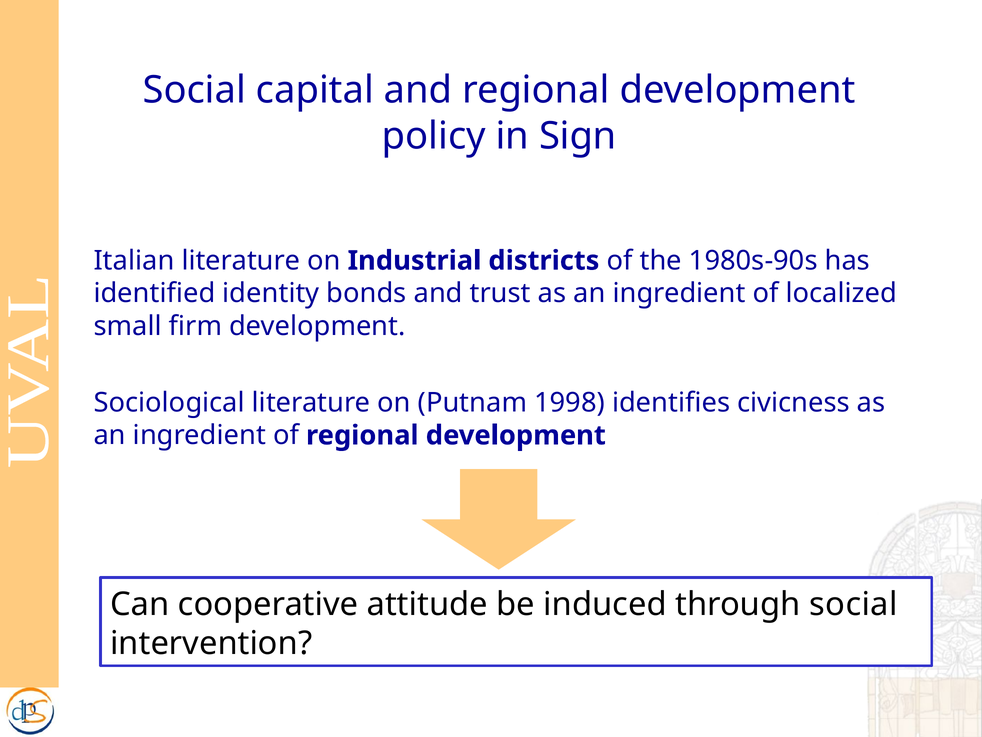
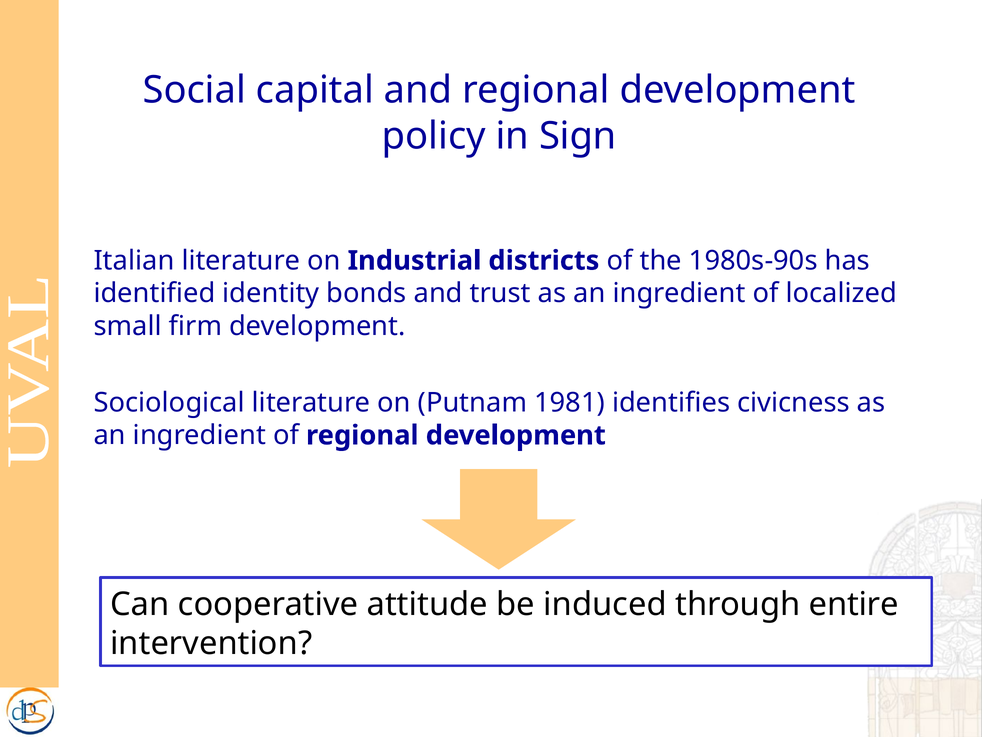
1998: 1998 -> 1981 (570, 402)
through social: social -> entire (854, 604)
